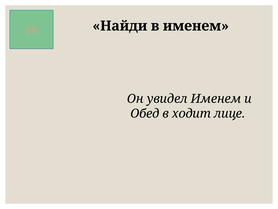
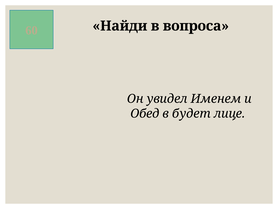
в именем: именем -> вопроса (196, 26)
ходит: ходит -> будет (191, 113)
